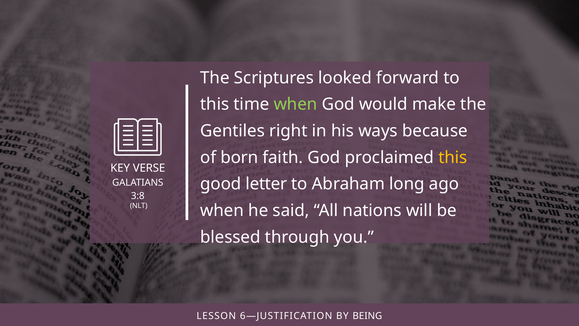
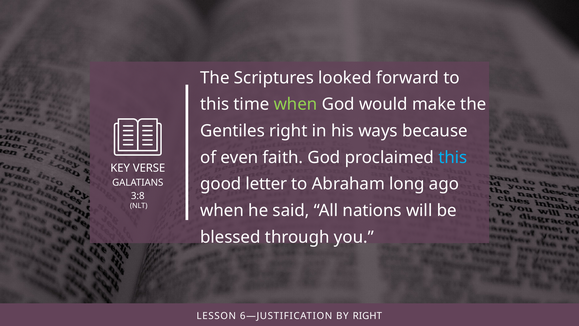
born: born -> even (239, 157)
this colour: yellow -> light blue (453, 157)
BEING: BEING -> RIGHT (367, 316)
